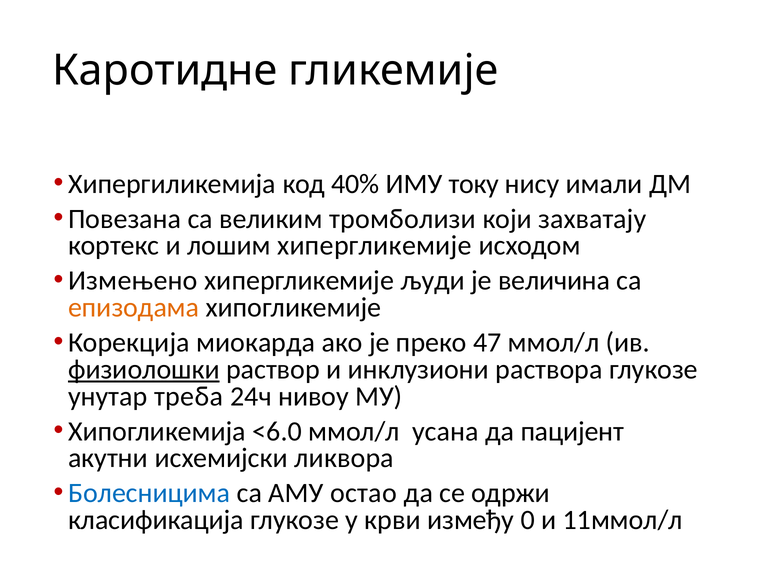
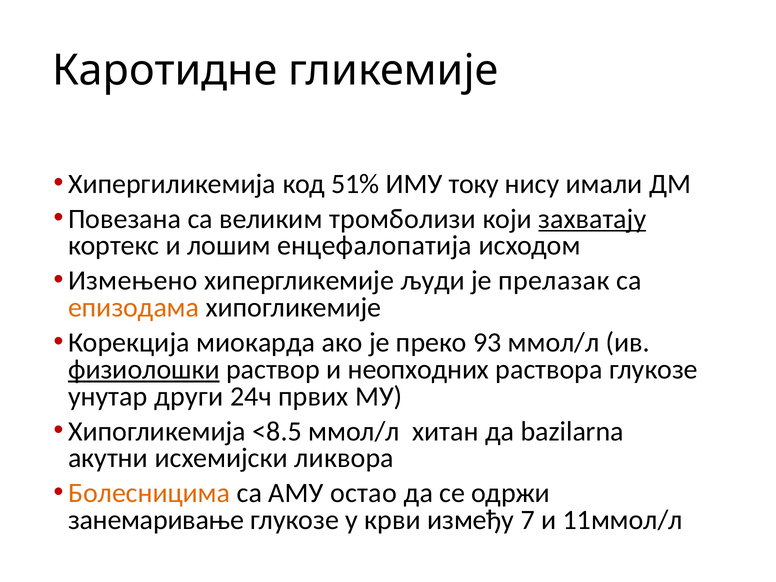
40%: 40% -> 51% (355, 184)
захватају underline: none -> present (592, 219)
лошим хипергликемије: хипергликемије -> енцефалопатија (375, 246)
величина: величина -> прелазак (554, 281)
47: 47 -> 93 (487, 343)
инклузиони: инклузиони -> неопходних (418, 369)
треба: треба -> други (189, 396)
нивоу: нивоу -> првих (313, 396)
<6.0: <6.0 -> <8.5 (277, 431)
усана: усана -> хитан (445, 431)
пацијент: пацијент -> bazilarna (572, 431)
Болесницима colour: blue -> orange (149, 493)
класификација: класификација -> занемаривање (156, 520)
0: 0 -> 7 (528, 520)
